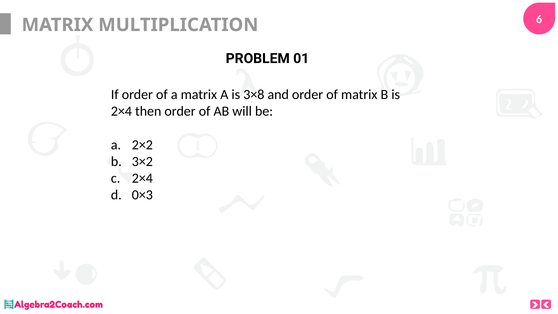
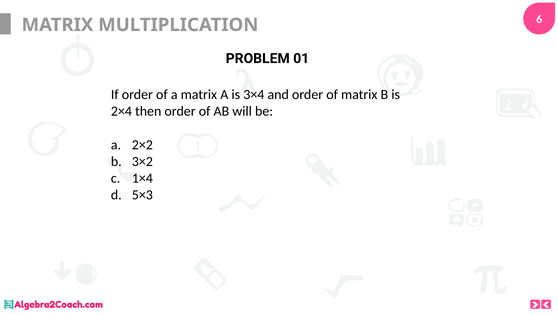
3×8: 3×8 -> 3×4 (254, 95)
2×4: 2×4 -> 1×4 (142, 178)
0×3: 0×3 -> 5×3 (142, 195)
